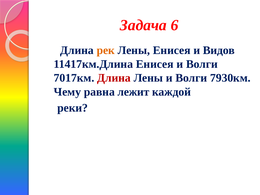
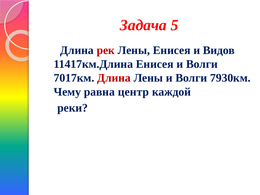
6: 6 -> 5 (175, 25)
рек colour: orange -> red (106, 50)
лежит: лежит -> центр (133, 92)
